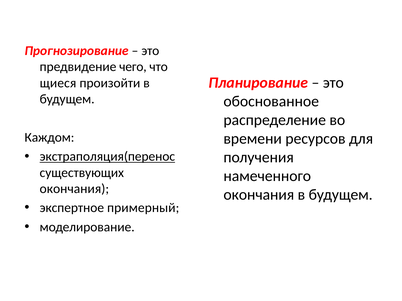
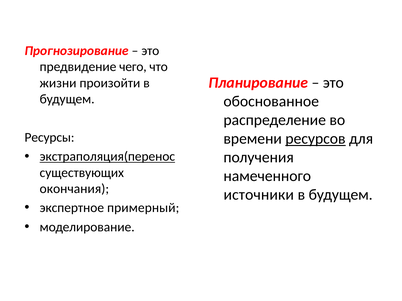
щиеся: щиеся -> жизни (58, 83)
Каждом: Каждом -> Ресурсы (49, 138)
ресурсов underline: none -> present (315, 139)
окончания: окончания -> источники (259, 195)
